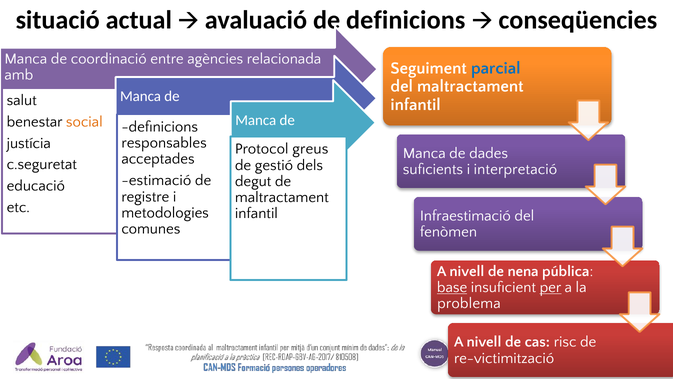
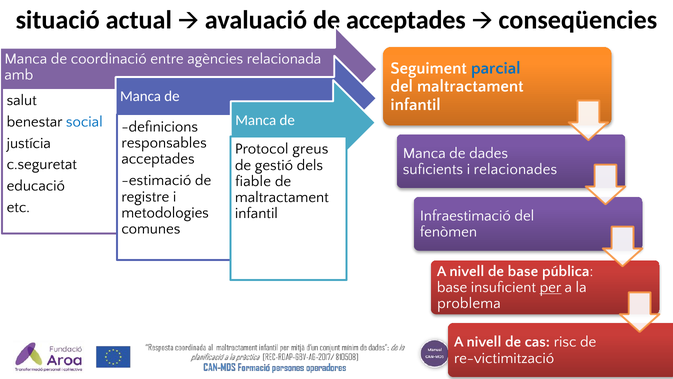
definicions: definicions -> acceptades (406, 20)
social colour: orange -> blue (84, 122)
interpretació: interpretació -> relacionades (515, 169)
degut: degut -> fiable (253, 181)
de nena: nena -> base (523, 271)
base underline: present -> none (452, 287)
